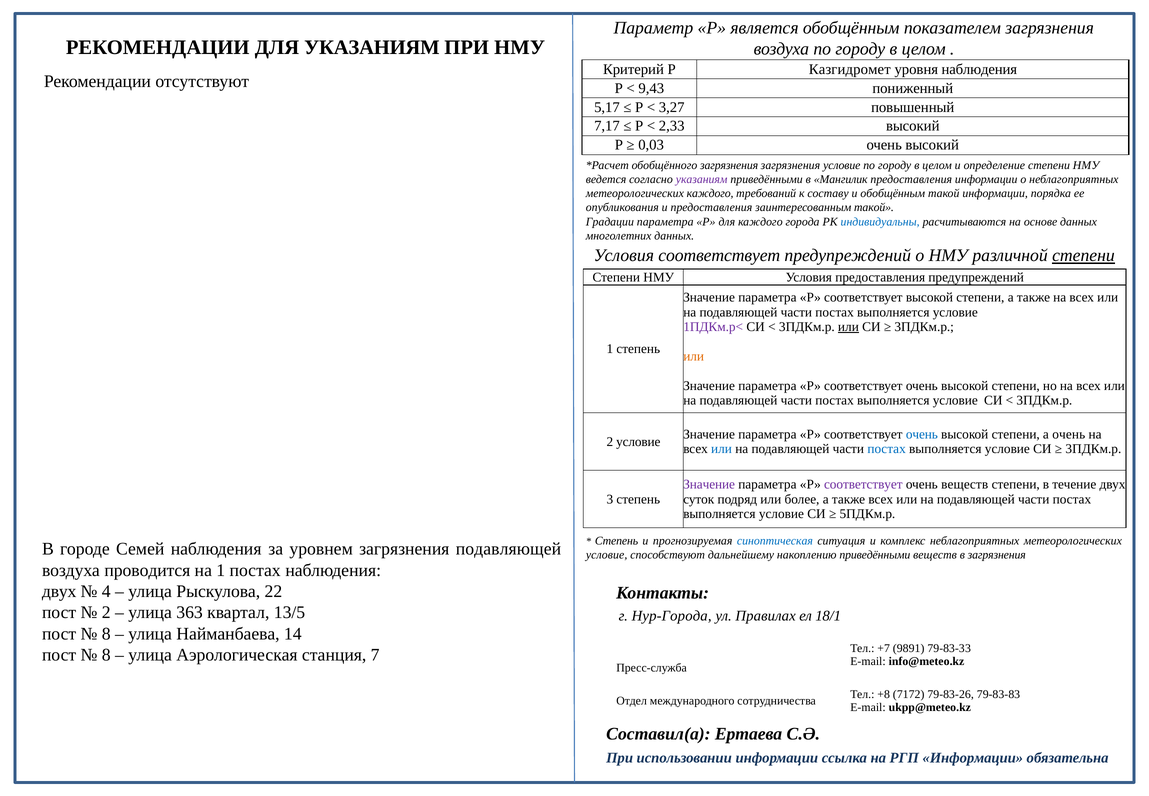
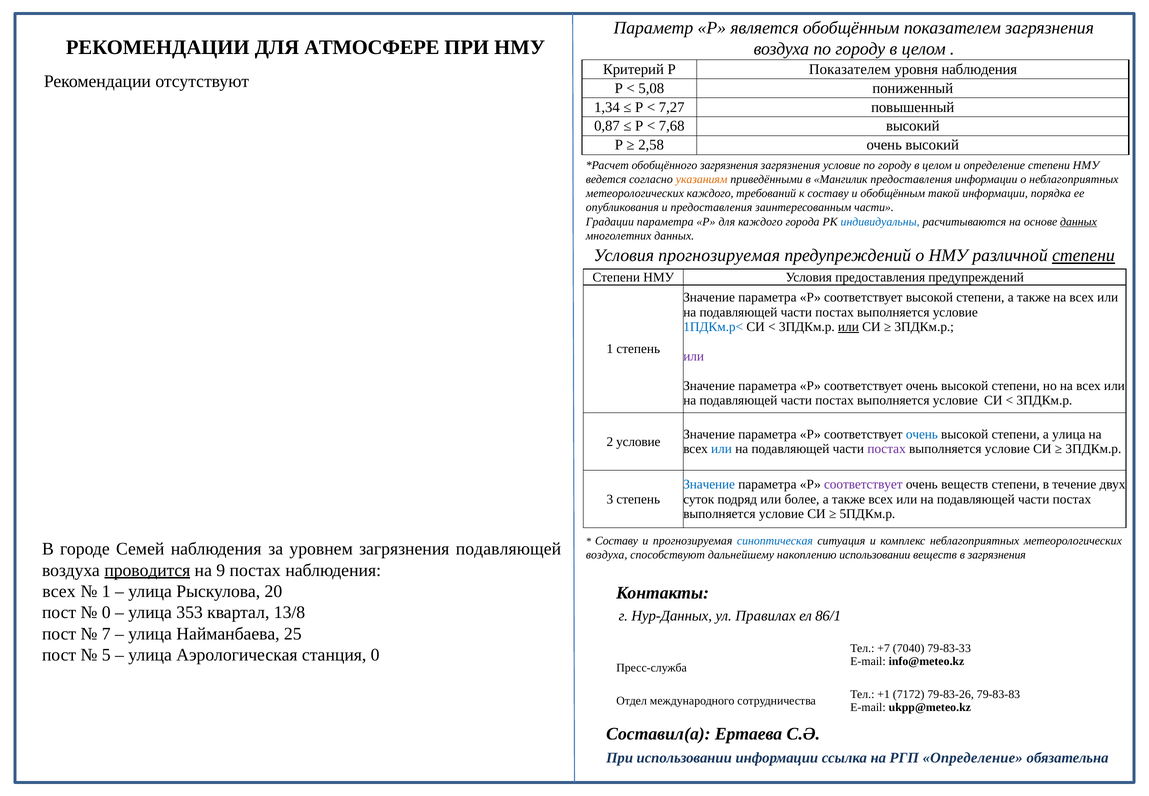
ДЛЯ УКАЗАНИЯМ: УКАЗАНИЯМ -> АТМОСФЕРЕ (372, 48)
Р Казгидромет: Казгидромет -> Показателем (850, 69)
9,43: 9,43 -> 5,08 (651, 88)
5,17: 5,17 -> 1,34 (607, 107)
3,27: 3,27 -> 7,27 (672, 107)
7,17: 7,17 -> 0,87 (607, 126)
2,33: 2,33 -> 7,68 (672, 126)
0,03: 0,03 -> 2,58 (651, 145)
указаниям colour: purple -> orange (702, 179)
заинтересованным такой: такой -> части (874, 207)
данных underline: none -> present (1078, 221)
Условия соответствует: соответствует -> прогнозируемая (719, 255)
1ПДКм.р< colour: purple -> blue (713, 327)
или colour: orange -> purple (694, 356)
а очень: очень -> улица (1069, 434)
постах colour: blue -> purple (887, 449)
Значение colour: purple -> blue (709, 484)
Степень: Степень -> Составу (617, 541)
условие: условие -> воздуха (607, 555)
накоплению приведёнными: приведёнными -> использовании (875, 555)
проводится underline: none -> present (147, 570)
на 1: 1 -> 9 (221, 570)
двух: двух -> всех (59, 591)
4: 4 -> 1 (106, 591)
22: 22 -> 20 (273, 591)
2: 2 -> 0 (106, 612)
363: 363 -> 353 (190, 612)
13/5: 13/5 -> 13/8 (289, 612)
Нур-Города: Нур-Города -> Нур-Данных (672, 615)
18/1: 18/1 -> 86/1 (828, 615)
8: 8 -> 7 (106, 633)
14: 14 -> 25 (293, 633)
9891: 9891 -> 7040 (909, 648)
8: 8 -> 5 (106, 655)
станция 7: 7 -> 0 (375, 655)
+8: +8 -> +1 (884, 694)
РГП Информации: Информации -> Определение (973, 757)
